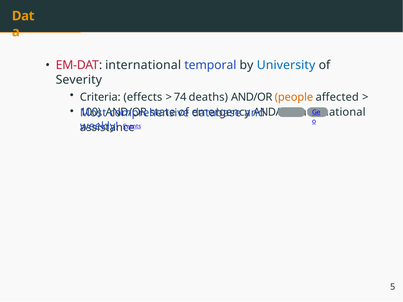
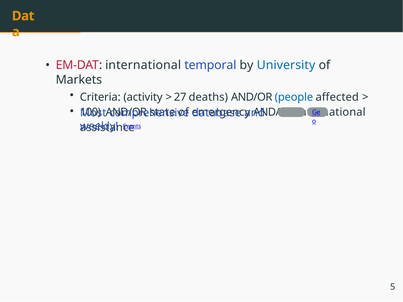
Severity: Severity -> Markets (79, 80)
effects: effects -> activity (143, 97)
74: 74 -> 27 (180, 97)
people colour: orange -> blue (294, 97)
